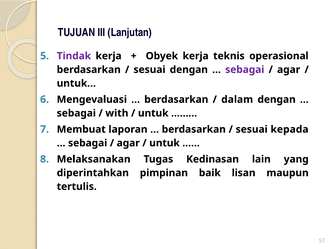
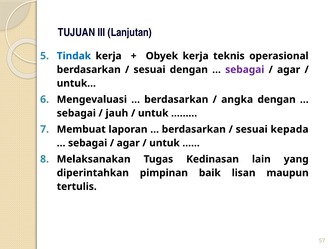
Tindak colour: purple -> blue (74, 56)
dalam: dalam -> angka (237, 100)
with: with -> jauh (117, 114)
